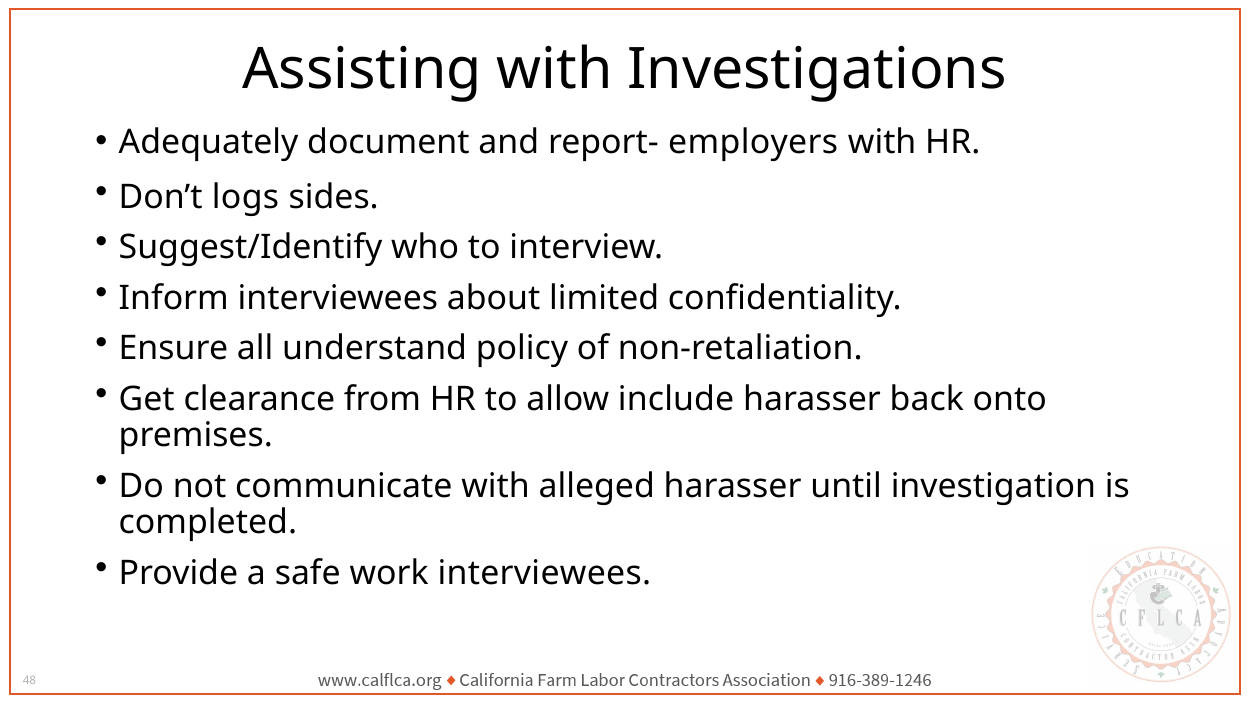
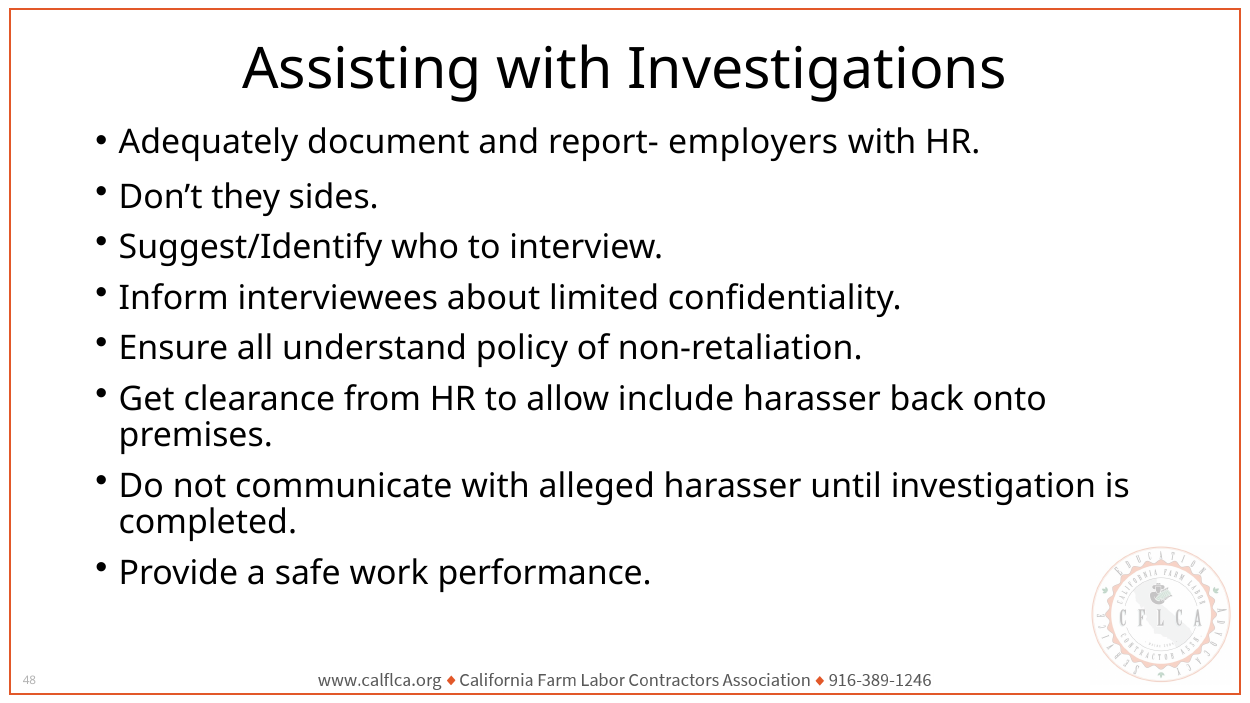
logs: logs -> they (246, 197)
work interviewees: interviewees -> performance (545, 573)
